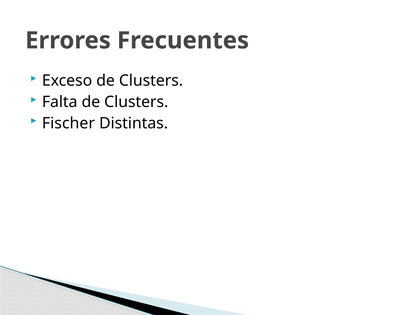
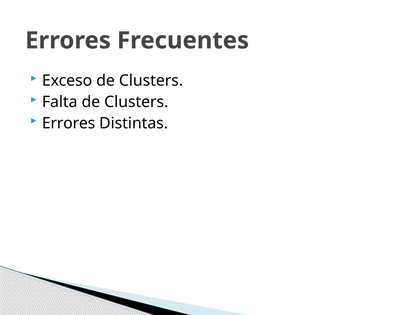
Fischer: Fischer -> Errores (69, 123)
